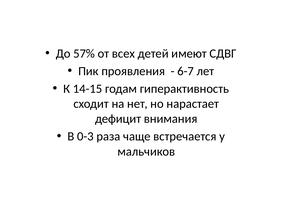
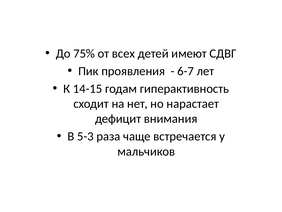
57%: 57% -> 75% (84, 53)
0-3: 0-3 -> 5-3 (85, 136)
